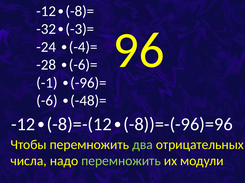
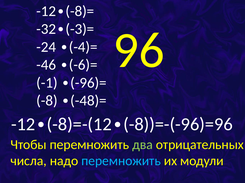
-28: -28 -> -46 (46, 65)
-6: -6 -> -8 (47, 101)
перемножить colour: light green -> light blue (121, 161)
